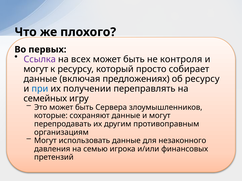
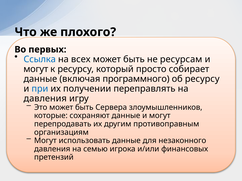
Ссылка colour: purple -> blue (40, 59)
контроля: контроля -> ресурсам (181, 59)
предложениях: предложениях -> программного (136, 79)
семейных: семейных -> давления (45, 99)
